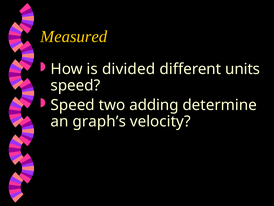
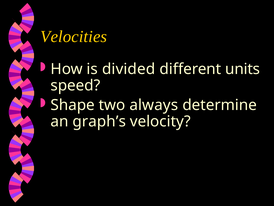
Measured: Measured -> Velocities (74, 37)
Speed: Speed -> Shape (73, 105)
adding: adding -> always (154, 105)
